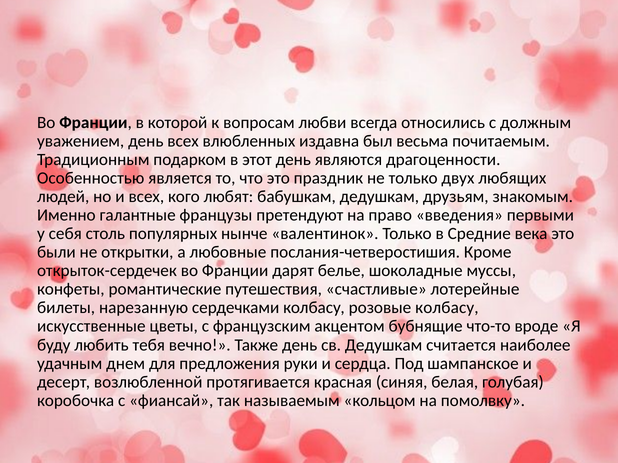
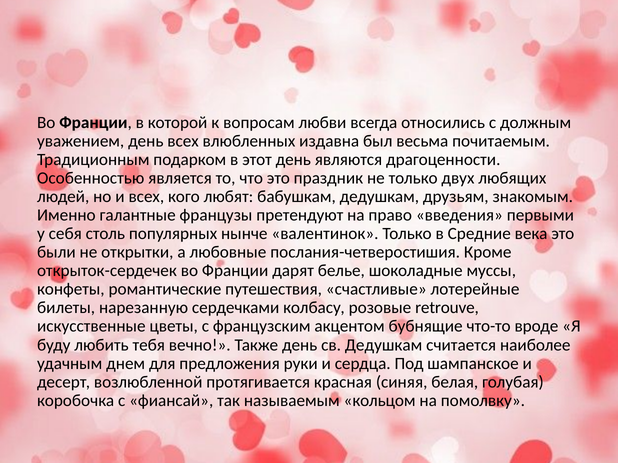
розовые колбасу: колбасу -> retrouve (447, 308)
